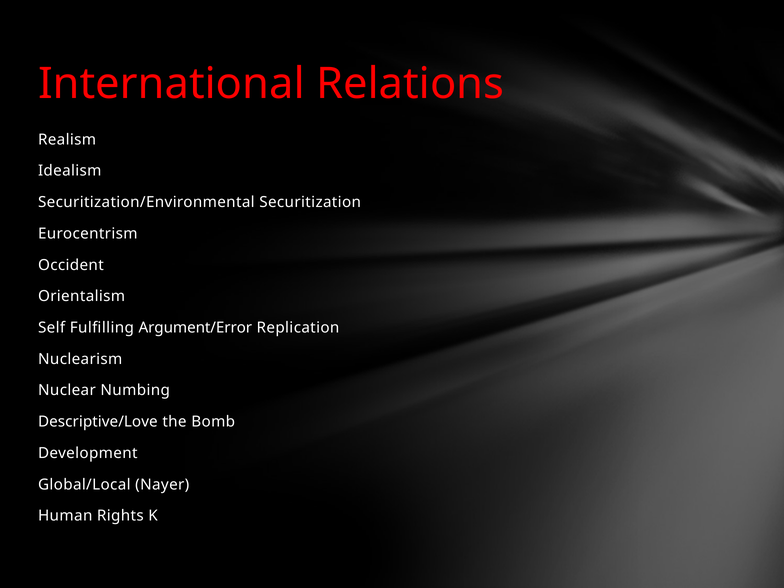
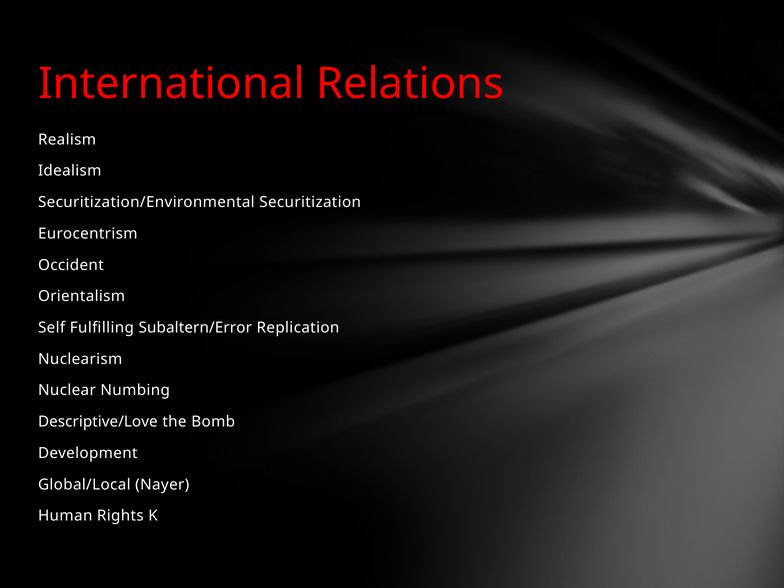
Argument/Error: Argument/Error -> Subaltern/Error (195, 328)
